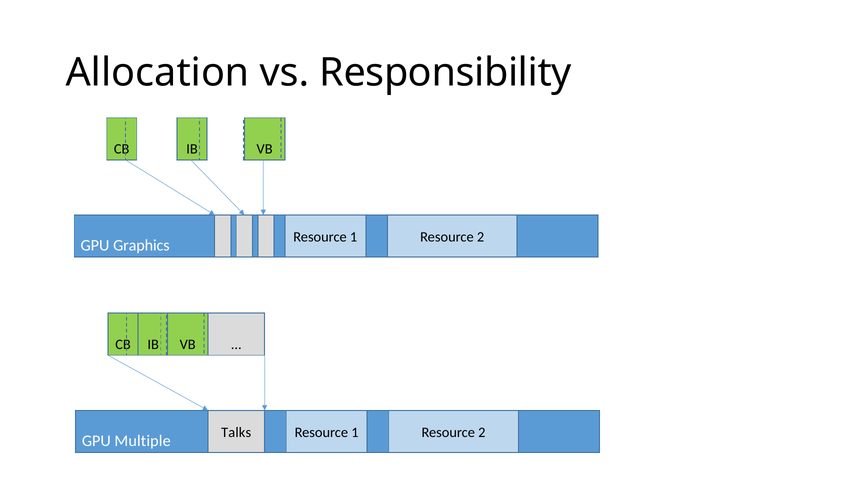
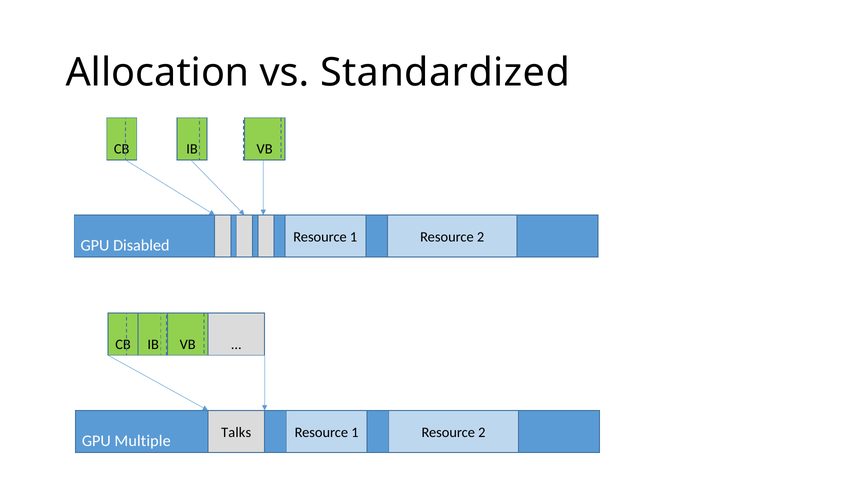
Responsibility: Responsibility -> Standardized (445, 73)
Graphics: Graphics -> Disabled (141, 245)
